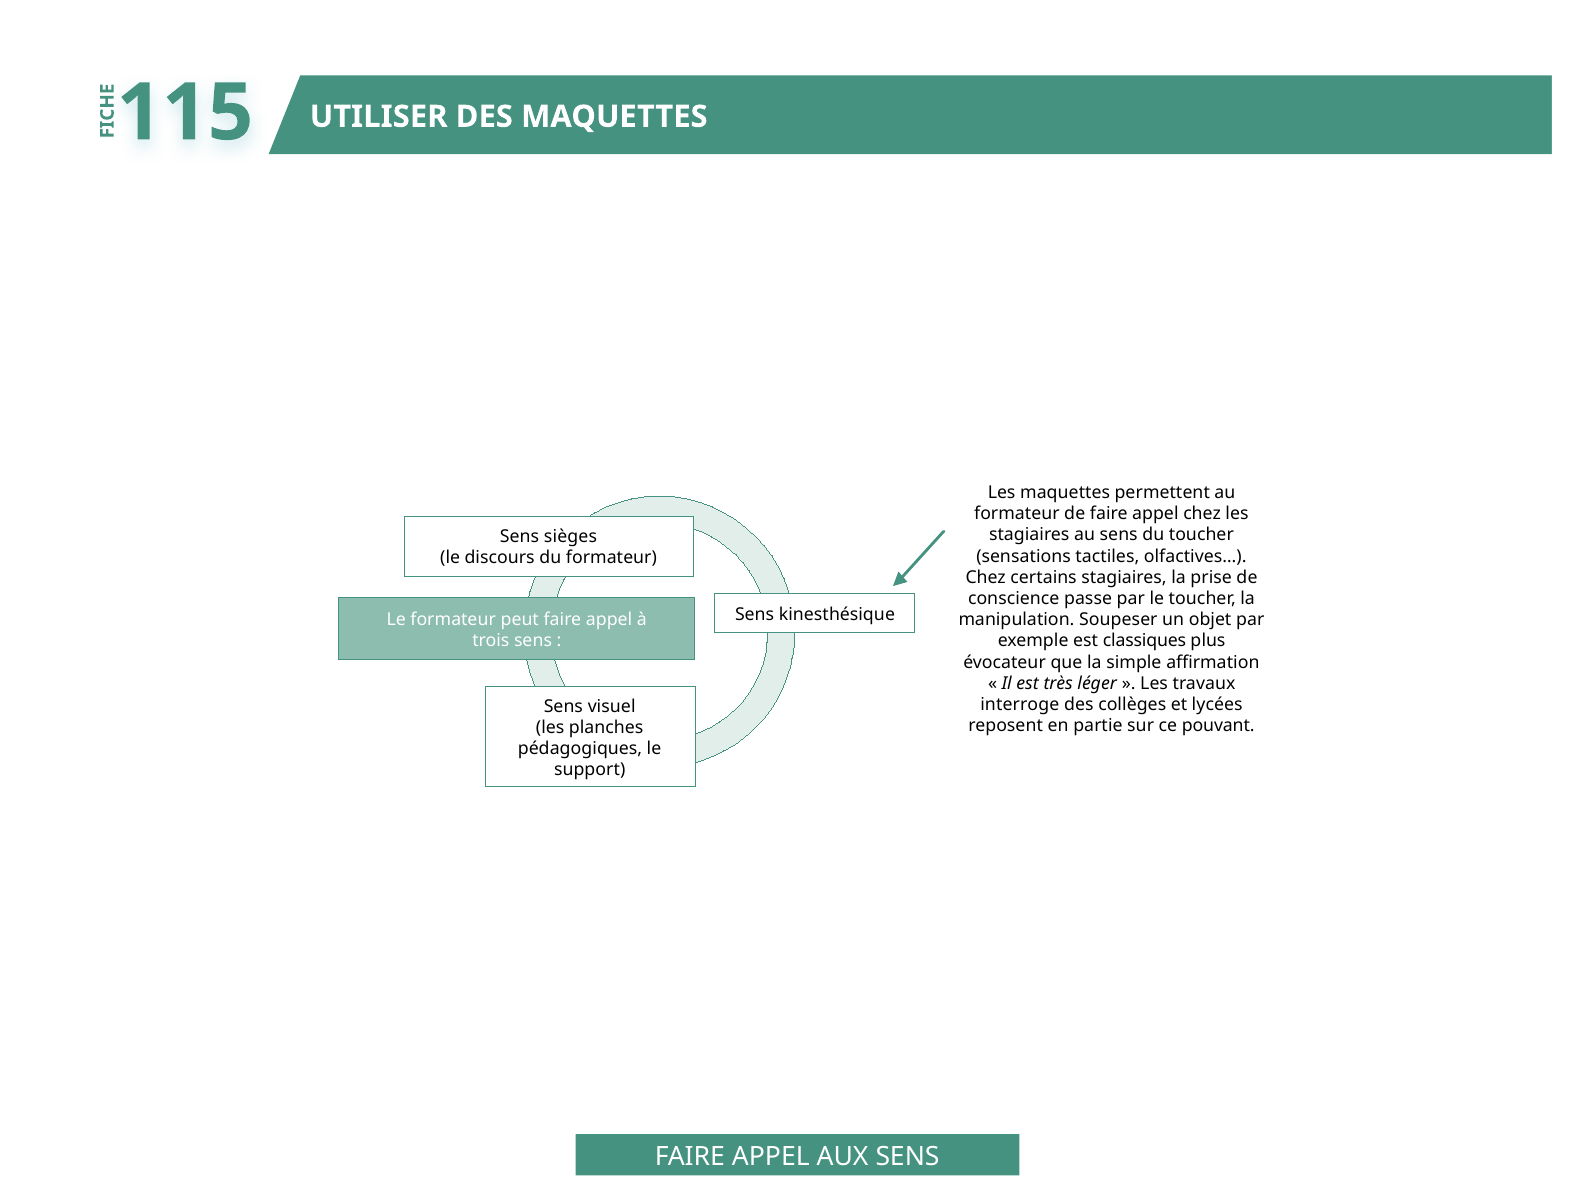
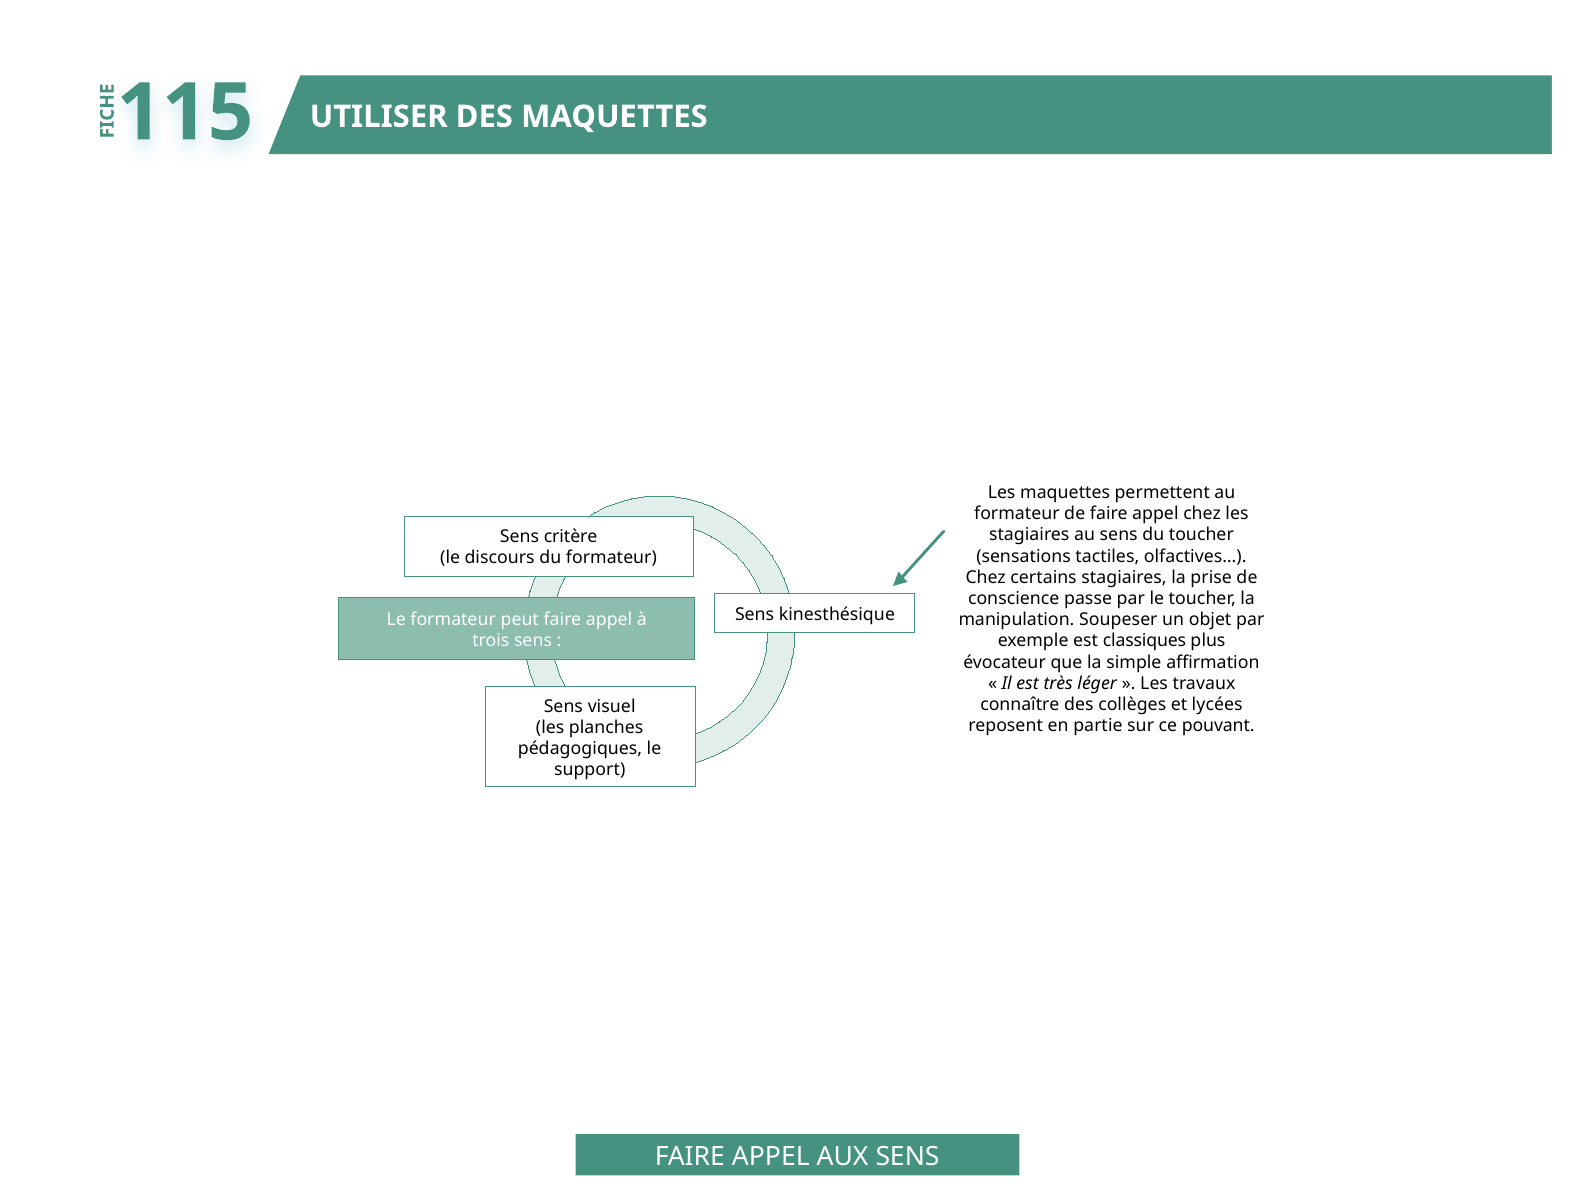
sièges: sièges -> critère (571, 537)
interroge: interroge -> connaître (1020, 705)
